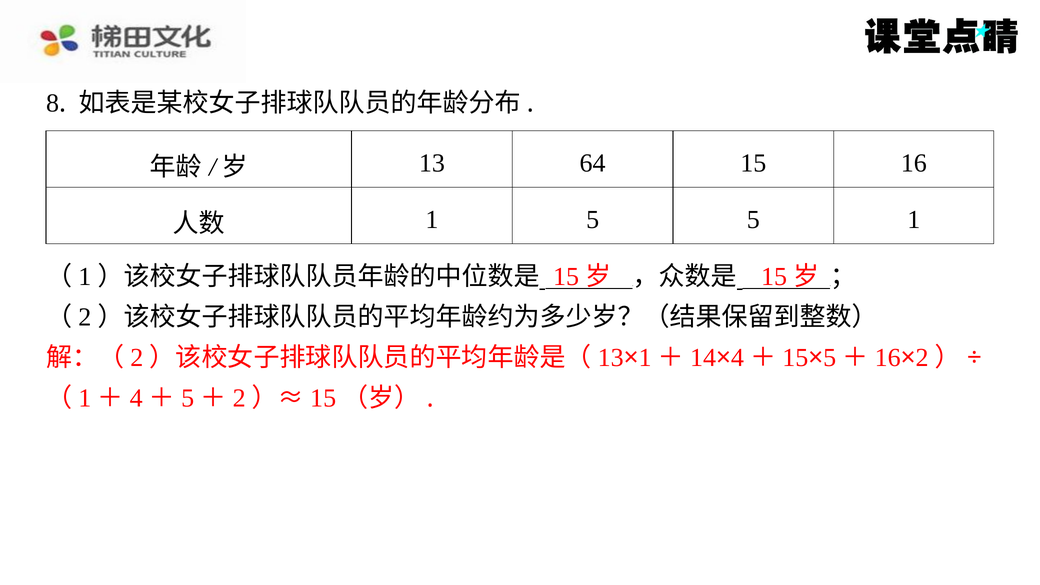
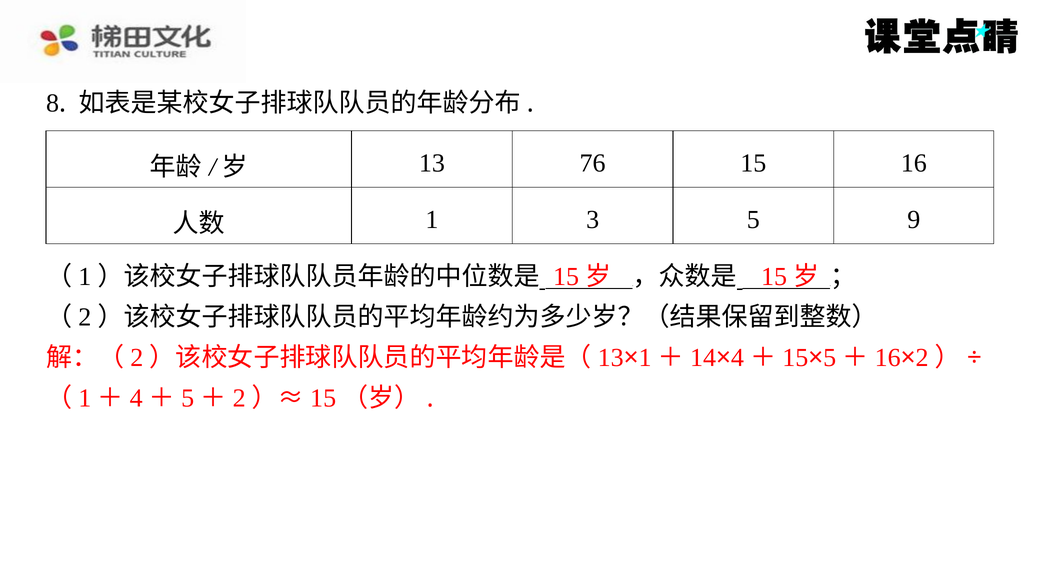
64: 64 -> 76 (593, 163)
1 5: 5 -> 3 (593, 220)
5 1: 1 -> 9 (914, 220)
